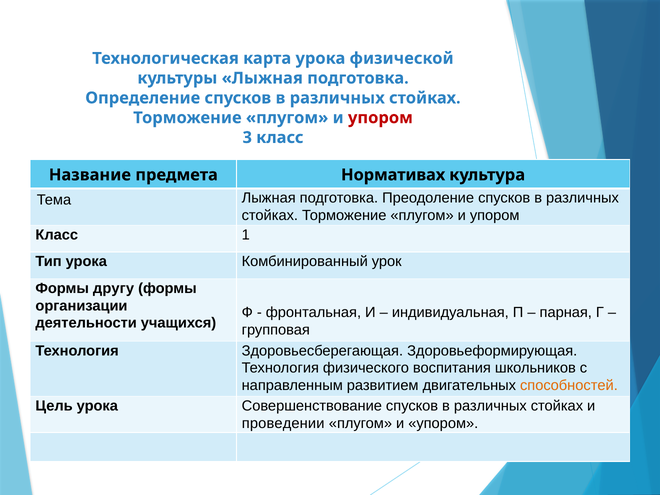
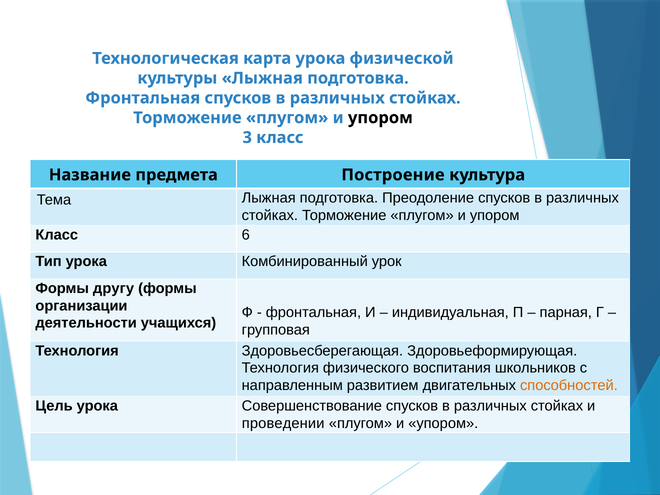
Определение: Определение -> Фронтальная (143, 98)
упором colour: red -> black (380, 118)
Нормативах: Нормативах -> Построение (393, 175)
1: 1 -> 6 (246, 235)
